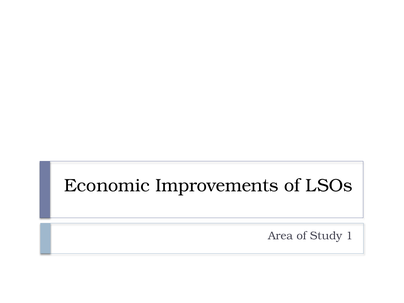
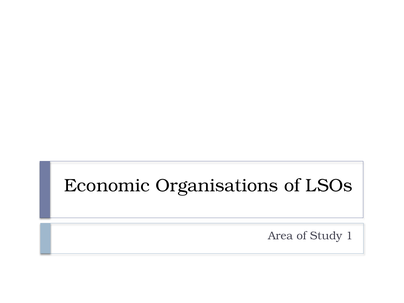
Improvements: Improvements -> Organisations (217, 186)
